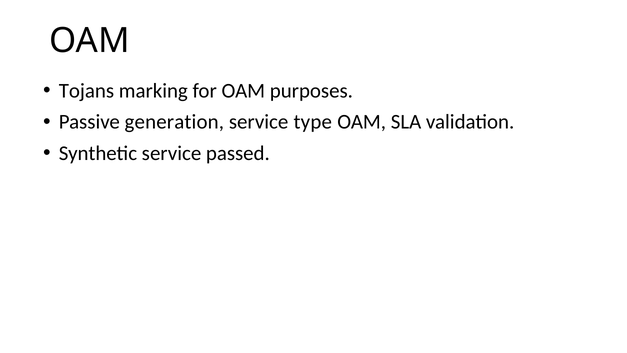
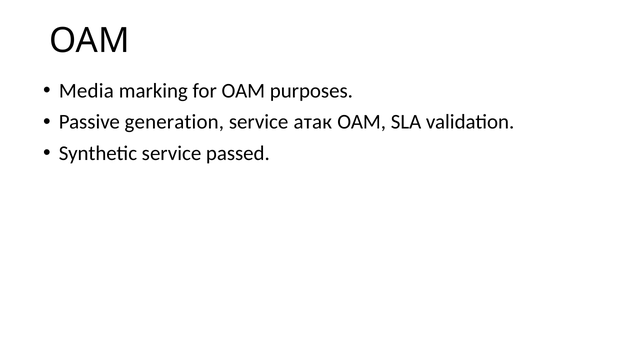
Tojans: Tojans -> Media (86, 91)
type: type -> атак (313, 122)
